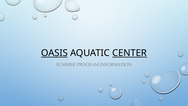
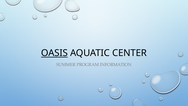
CENTER underline: present -> none (130, 53)
